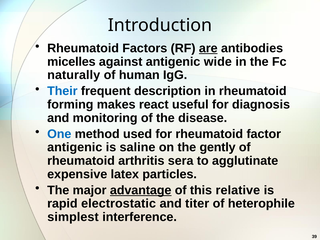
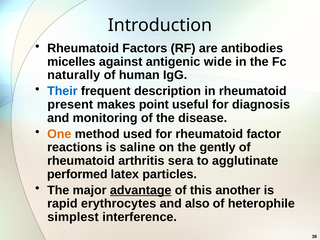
are underline: present -> none (208, 48)
forming: forming -> present (70, 105)
react: react -> point (154, 105)
One colour: blue -> orange (59, 134)
antigenic: antigenic -> reactions (75, 147)
expensive: expensive -> performed (77, 174)
relative: relative -> another (238, 190)
electrostatic: electrostatic -> erythrocytes (119, 204)
titer: titer -> also (197, 204)
